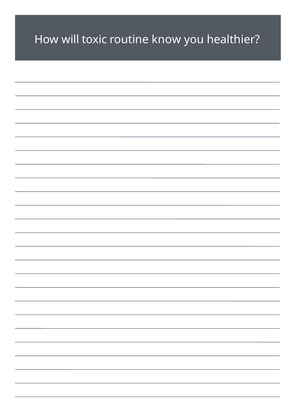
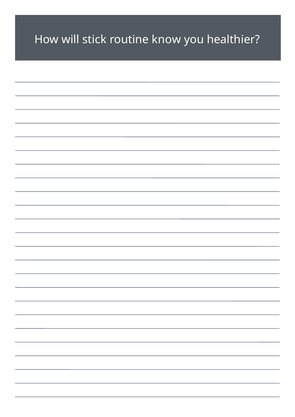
toxic: toxic -> stick (94, 40)
